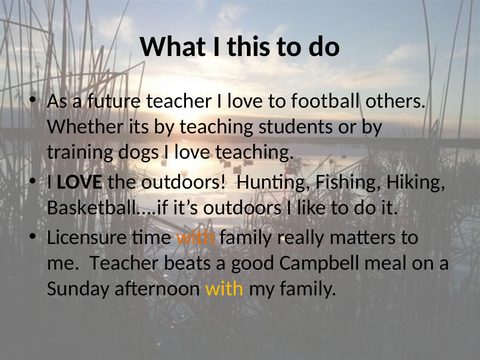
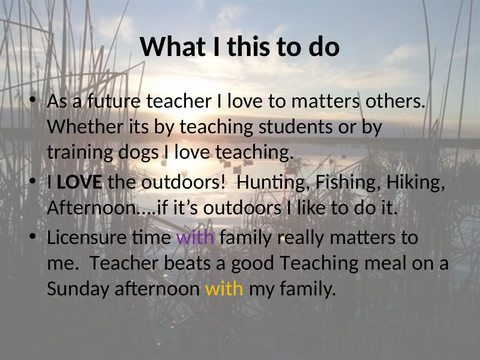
to football: football -> matters (326, 101)
Basketball….if: Basketball….if -> Afternoon….if (108, 207)
with colour: orange -> purple (195, 237)
good Campbell: Campbell -> Teaching (319, 263)
